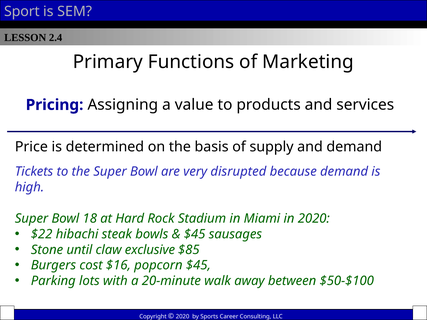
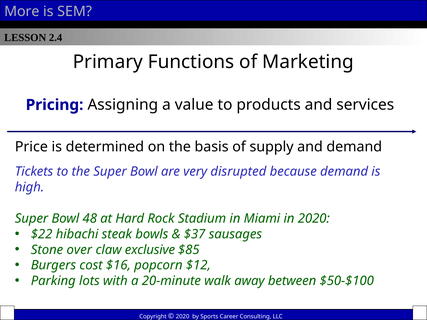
Sport: Sport -> More (22, 12)
18: 18 -> 48 (90, 219)
$45: $45 -> $37 (195, 234)
until: until -> over (79, 250)
popcorn $45: $45 -> $12 (198, 266)
